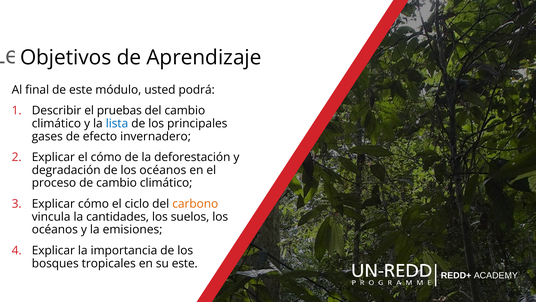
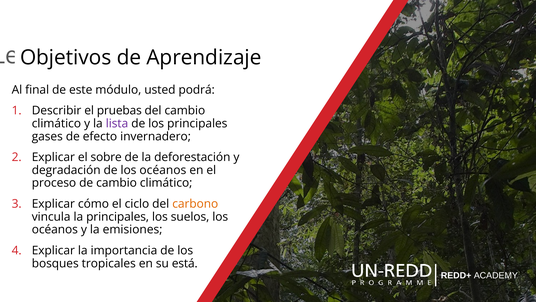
lista colour: blue -> purple (117, 123)
el cómo: cómo -> sobre (106, 157)
la cantidades: cantidades -> principales (118, 216)
su este: este -> está (185, 263)
